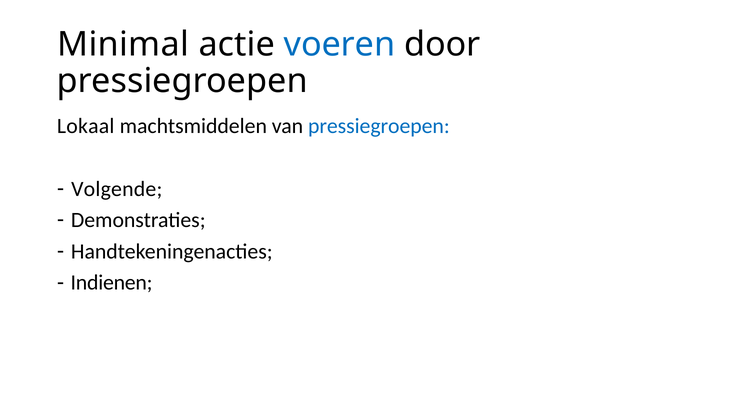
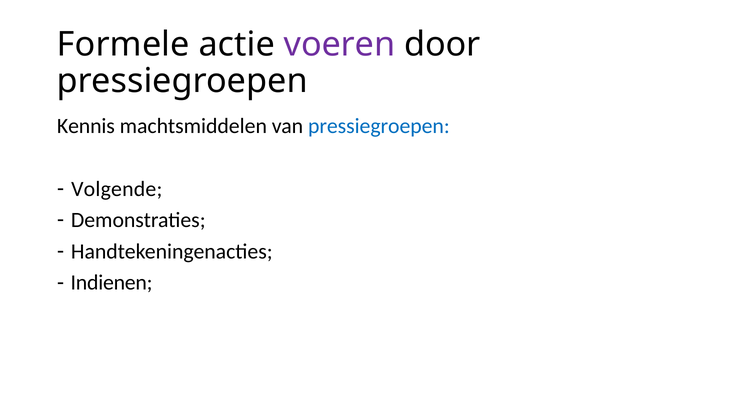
Minimal: Minimal -> Formele (123, 44)
voeren colour: blue -> purple (339, 44)
Lokaal: Lokaal -> Kennis (86, 126)
